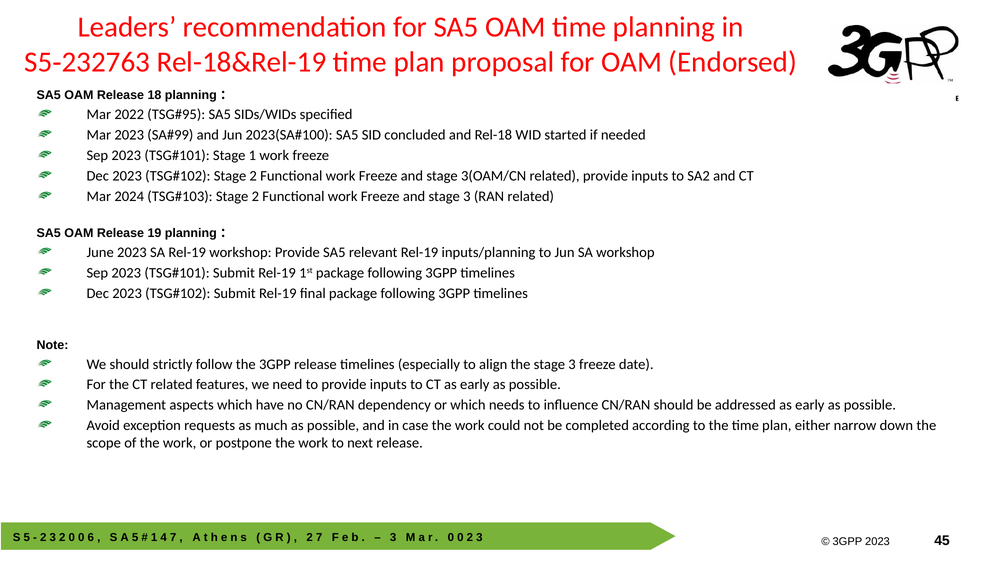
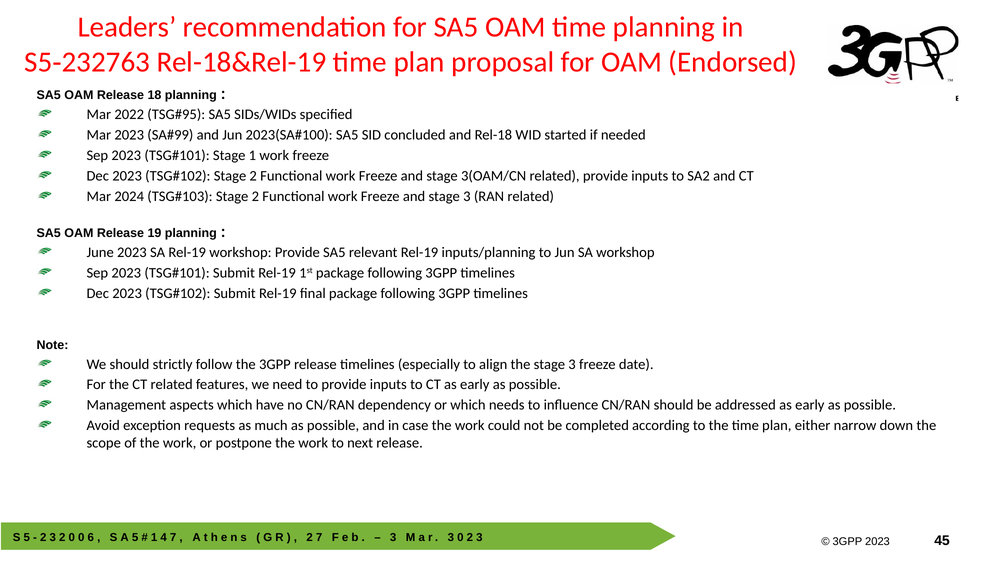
0: 0 -> 3 (451, 537)
